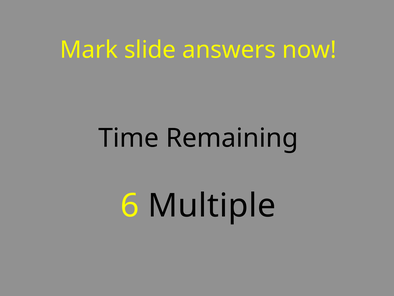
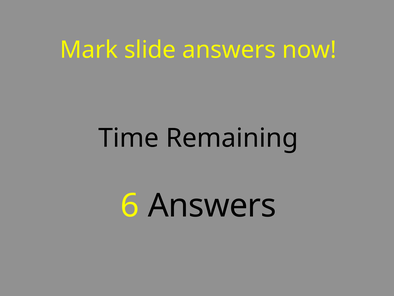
6 Multiple: Multiple -> Answers (212, 205)
